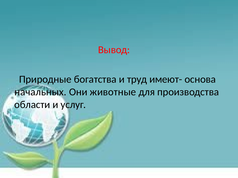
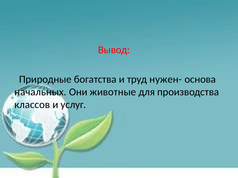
имеют-: имеют- -> нужен- (166, 80)
области: области -> классов (32, 105)
